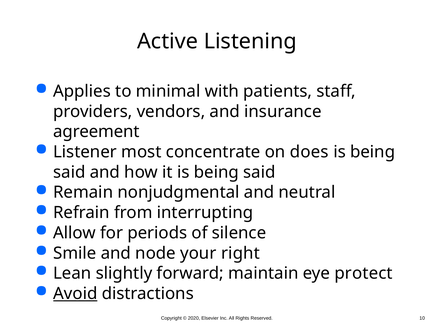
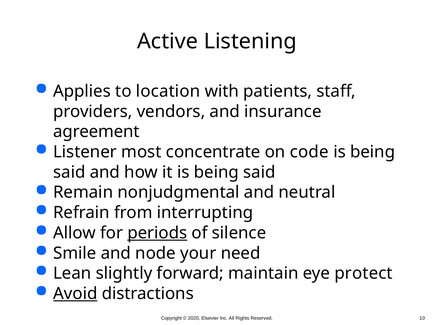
minimal: minimal -> location (168, 91)
does: does -> code (309, 152)
periods underline: none -> present (157, 233)
right: right -> need (241, 254)
